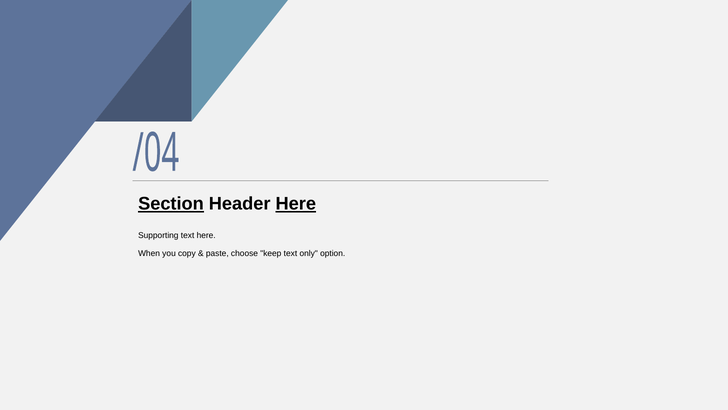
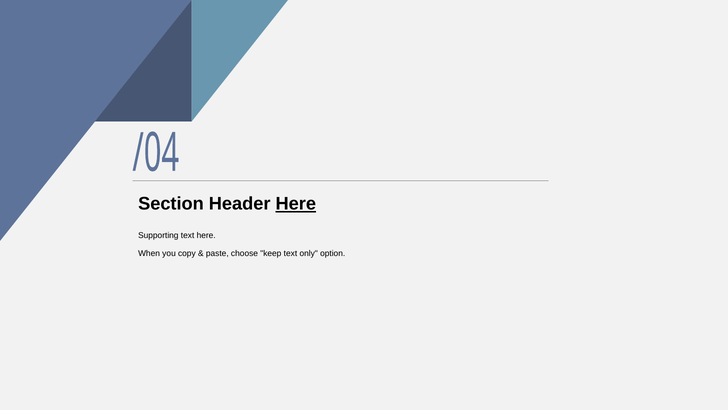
Section underline: present -> none (171, 204)
